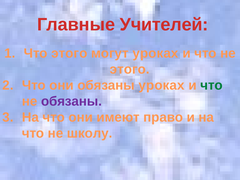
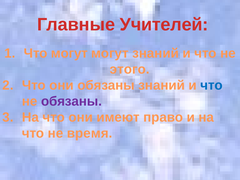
Что этого: этого -> могут (69, 53)
могут уроках: уроках -> знаний (156, 53)
обязаны уроках: уроках -> знаний (162, 85)
что colour: green -> blue (211, 85)
школу: школу -> время (90, 133)
